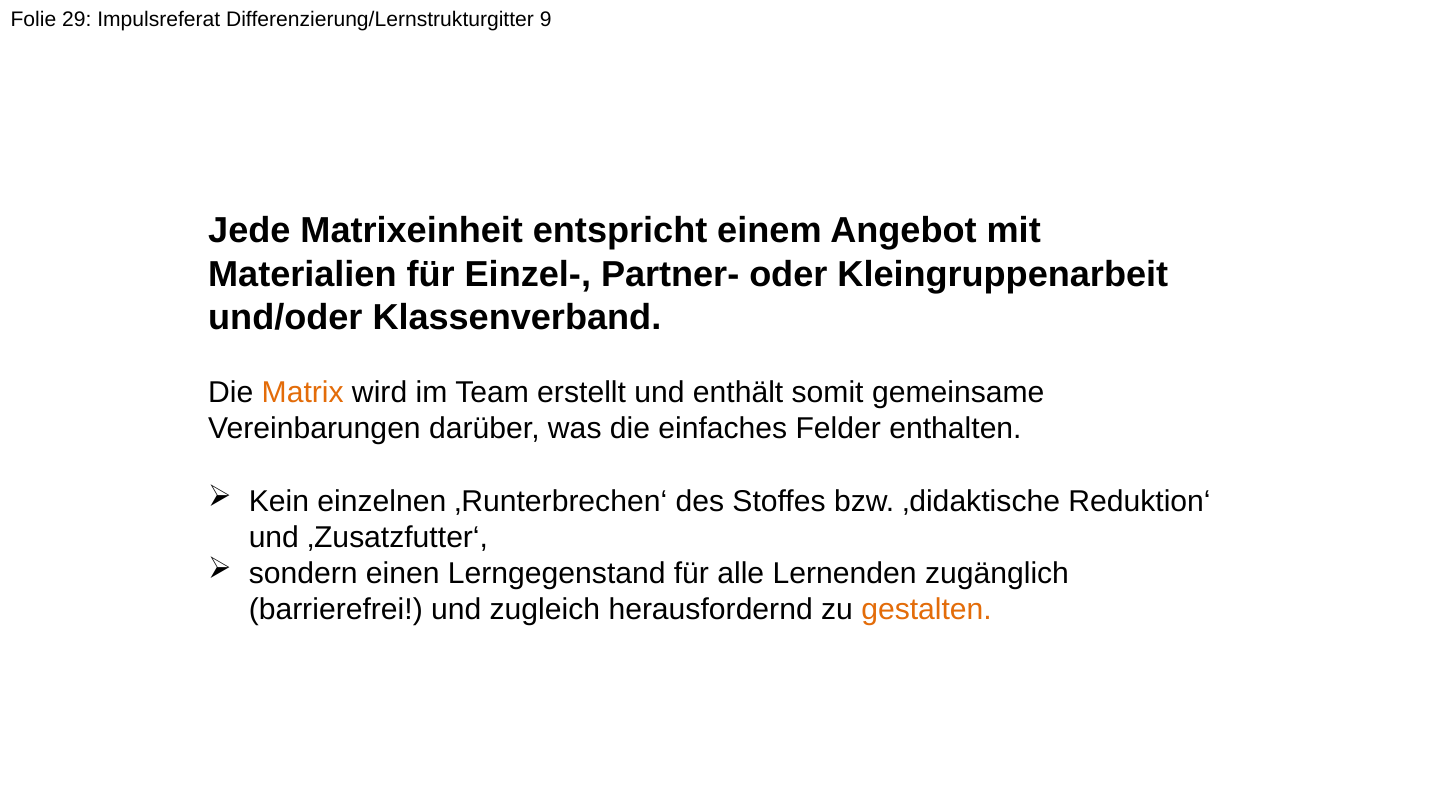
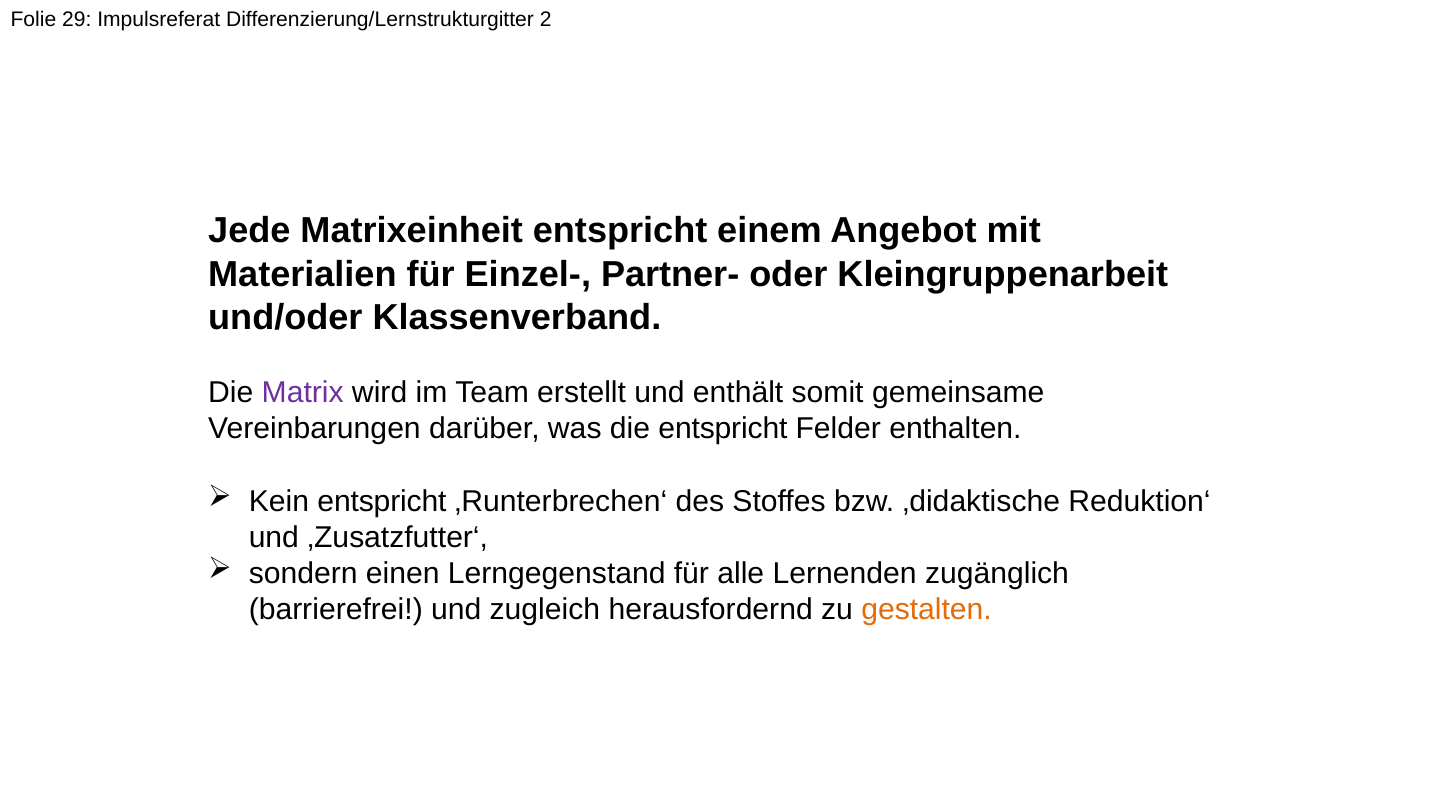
9: 9 -> 2 (546, 19)
Matrix colour: orange -> purple (303, 393)
die einfaches: einfaches -> entspricht (723, 429)
Kein einzelnen: einzelnen -> entspricht (382, 501)
